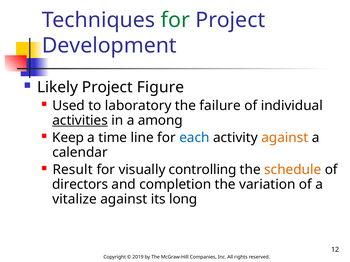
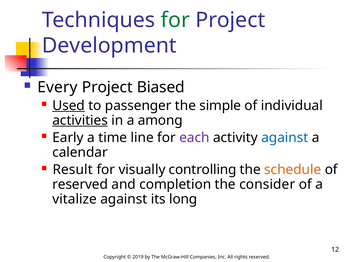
Likely: Likely -> Every (57, 87)
Figure: Figure -> Biased (161, 87)
Used underline: none -> present (69, 106)
laboratory: laboratory -> passenger (138, 106)
failure: failure -> simple (220, 106)
Keep: Keep -> Early (68, 138)
each colour: blue -> purple (194, 138)
against colour: orange -> blue (285, 138)
directors: directors -> reserved (80, 185)
variation: variation -> consider (267, 185)
